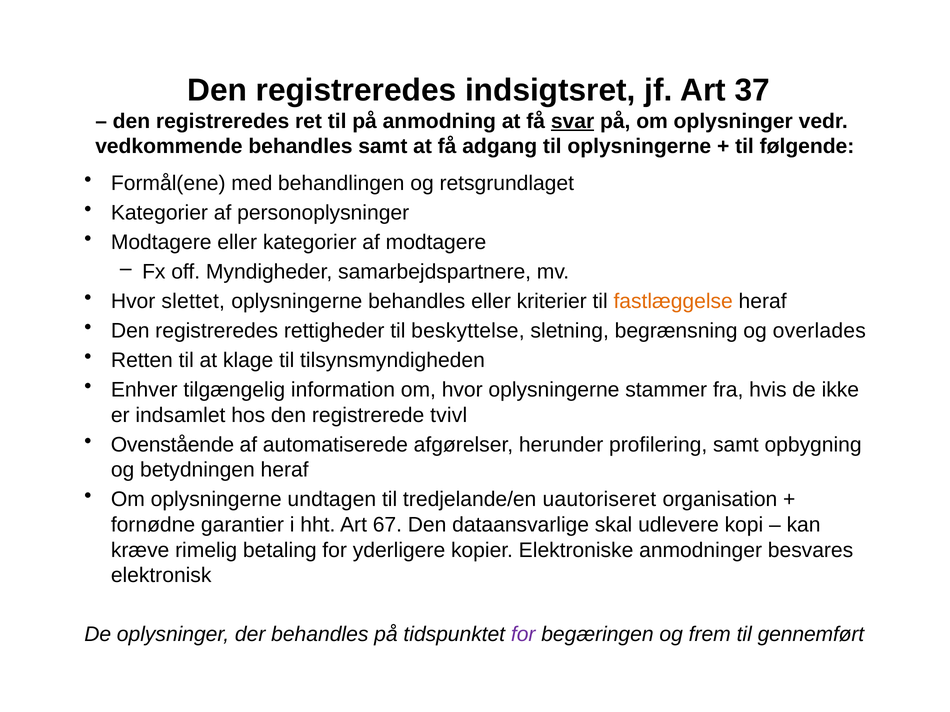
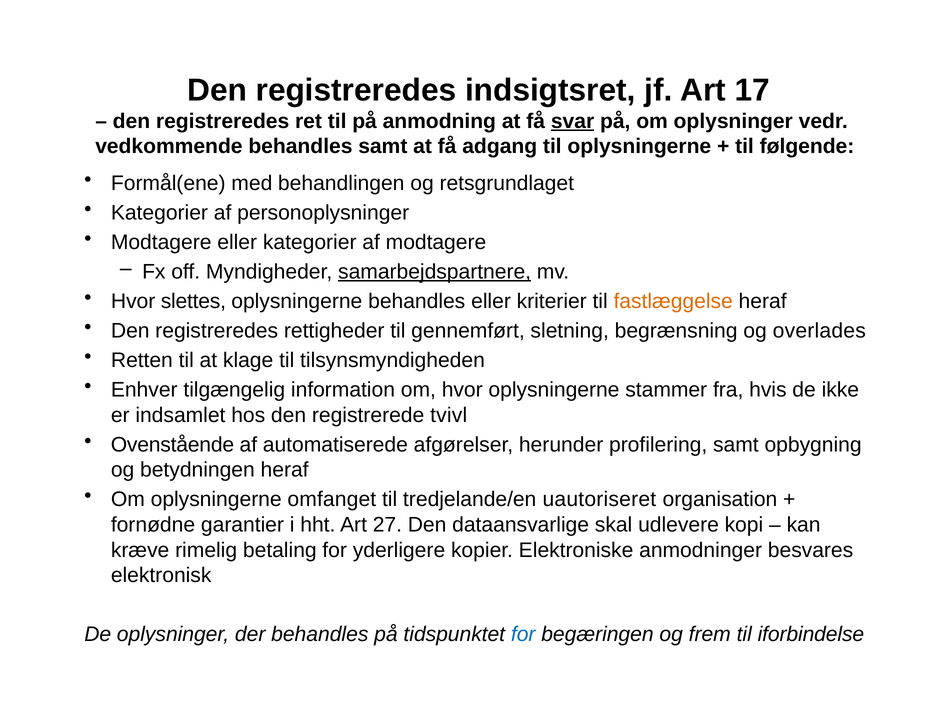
37: 37 -> 17 (752, 90)
samarbejdspartnere underline: none -> present (435, 272)
slettet: slettet -> slettes (193, 301)
beskyttelse: beskyttelse -> gennemført (468, 331)
undtagen: undtagen -> omfanget (332, 500)
67: 67 -> 27 (387, 525)
for colour: purple -> blue (523, 635)
gennemført: gennemført -> iforbindelse (811, 635)
